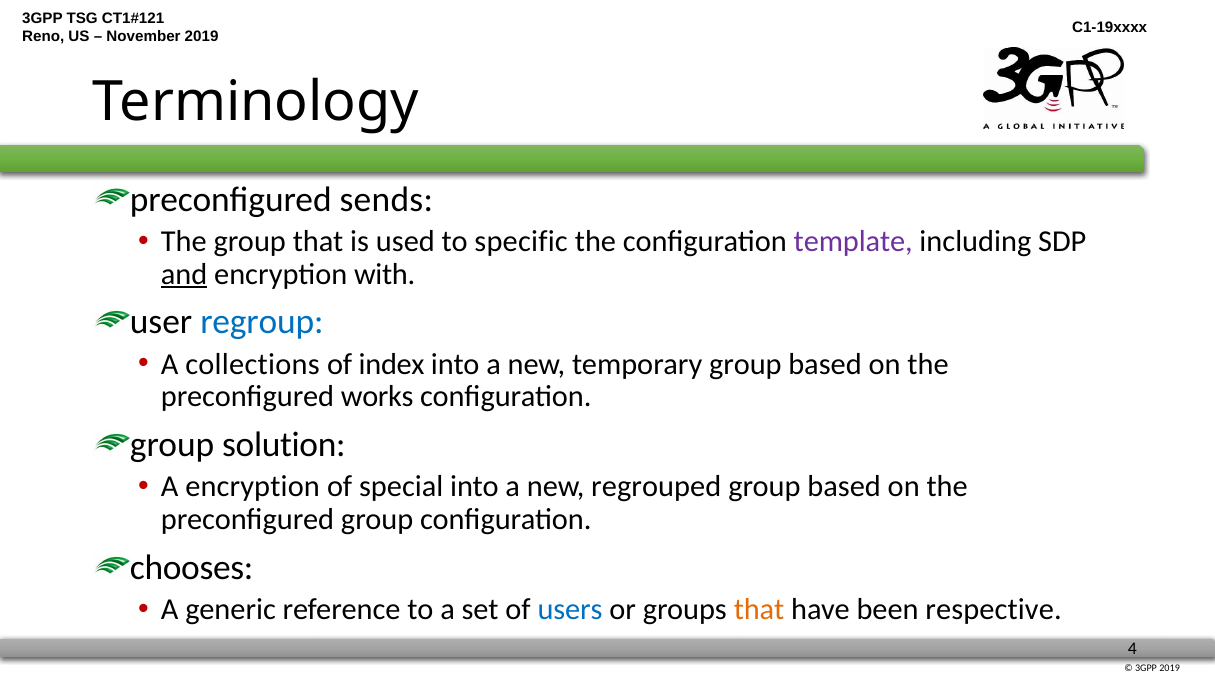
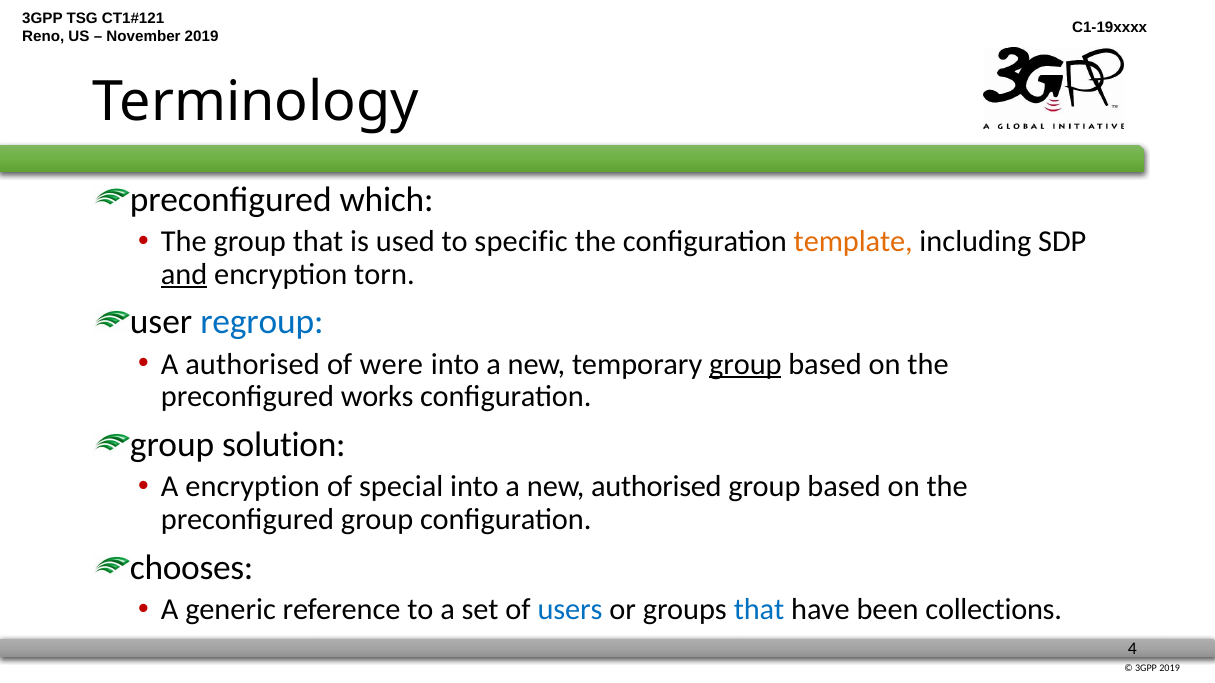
sends: sends -> which (387, 200)
template colour: purple -> orange (853, 241)
with: with -> torn (384, 274)
A collections: collections -> authorised (253, 364)
index: index -> were (391, 364)
group underline: none -> present (745, 364)
new regrouped: regrouped -> authorised (656, 487)
that colour: orange -> blue (759, 610)
respective: respective -> collections (994, 610)
